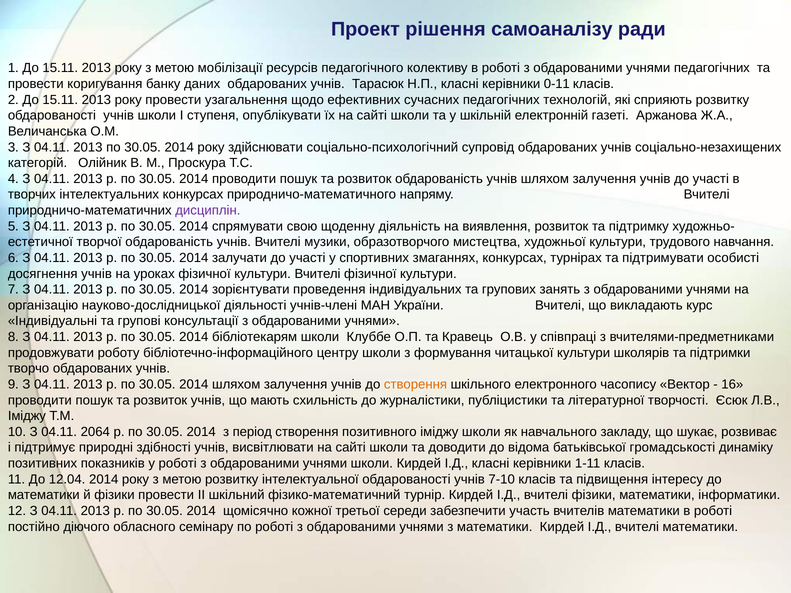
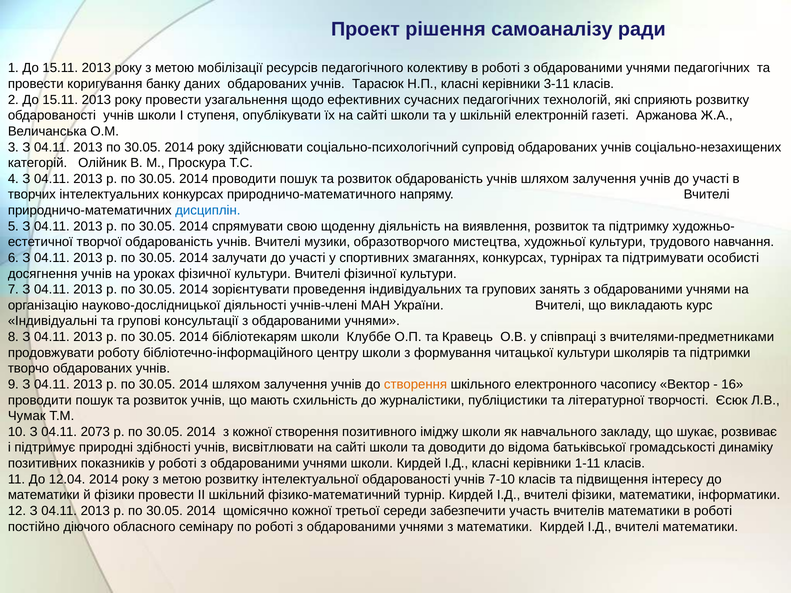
0-11: 0-11 -> 3-11 (557, 84)
дисциплін colour: purple -> blue (208, 210)
Іміджу: Іміджу -> Чумак (27, 416)
2064: 2064 -> 2073 (95, 432)
з період: період -> кожної (252, 432)
